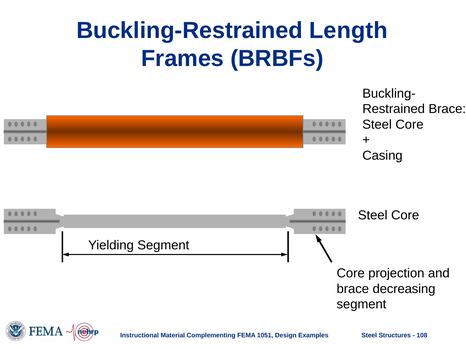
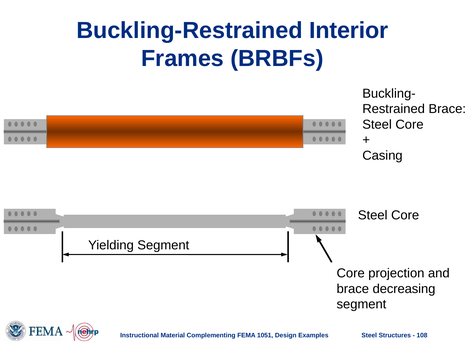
Length: Length -> Interior (349, 31)
